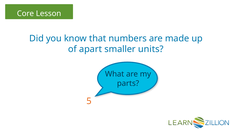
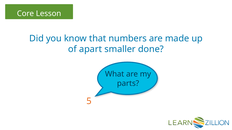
units: units -> done (151, 49)
